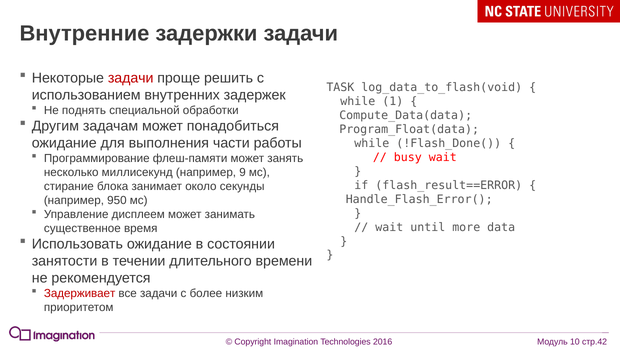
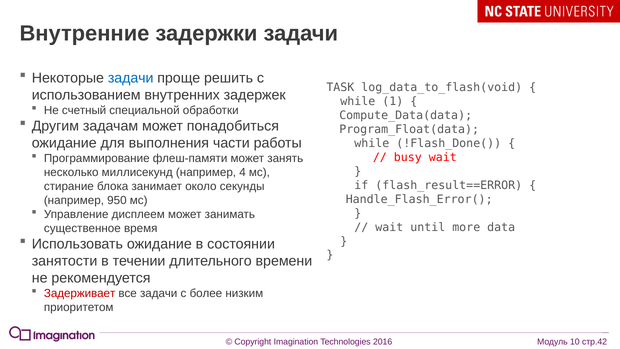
задачи colour: red -> blue (131, 78)
поднять: поднять -> счетный (84, 110)
9: 9 -> 4 (243, 172)
